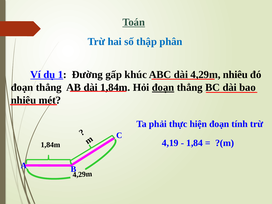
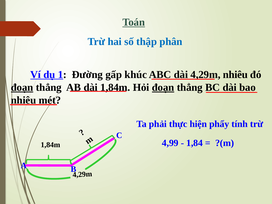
đoạn underline: none -> present (22, 87)
hiện đoạn: đoạn -> phẩy (219, 124)
4,19: 4,19 -> 4,99 (170, 143)
